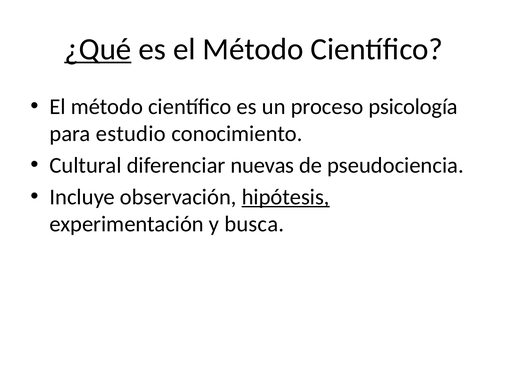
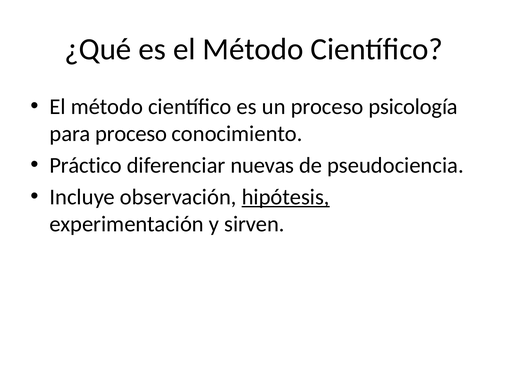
¿Qué underline: present -> none (98, 49)
para estudio: estudio -> proceso (131, 134)
Cultural: Cultural -> Práctico (86, 165)
busca: busca -> sirven (254, 224)
